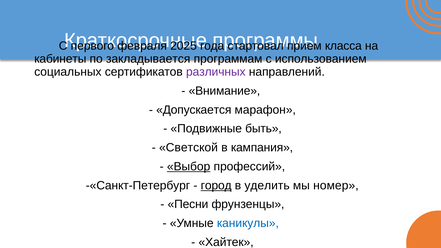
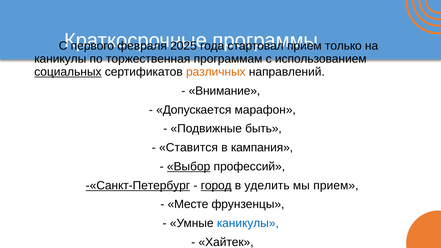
класса: класса -> только (343, 46)
кабинеты: кабинеты -> каникулы (60, 59)
закладывается: закладывается -> торжественная (148, 59)
социальных underline: none -> present (68, 72)
различных colour: purple -> orange (216, 72)
Светской: Светской -> Ставится (189, 148)
-«Санкт-Петербург underline: none -> present (138, 186)
мы номер: номер -> прием (336, 186)
Песни: Песни -> Месте (188, 204)
